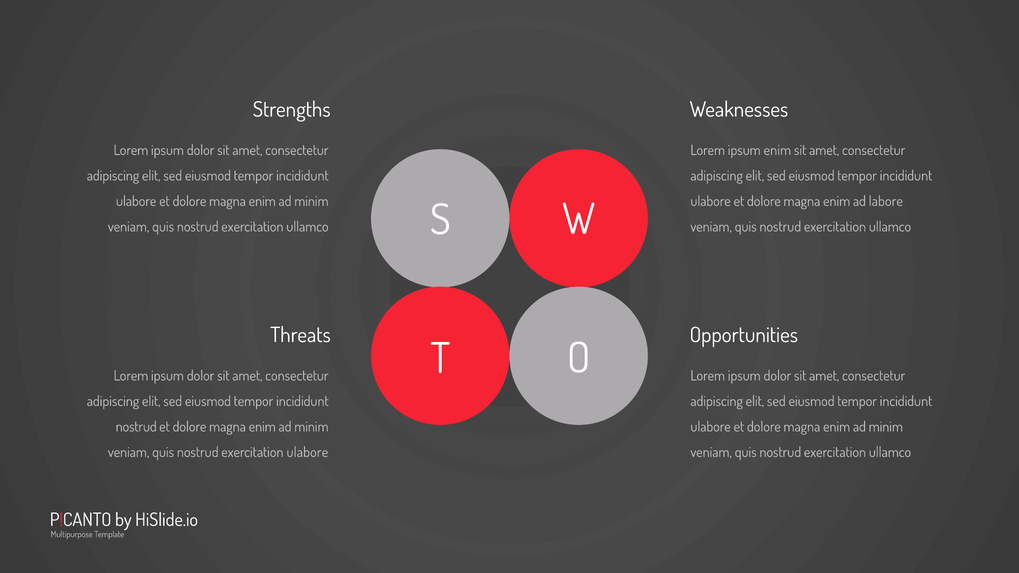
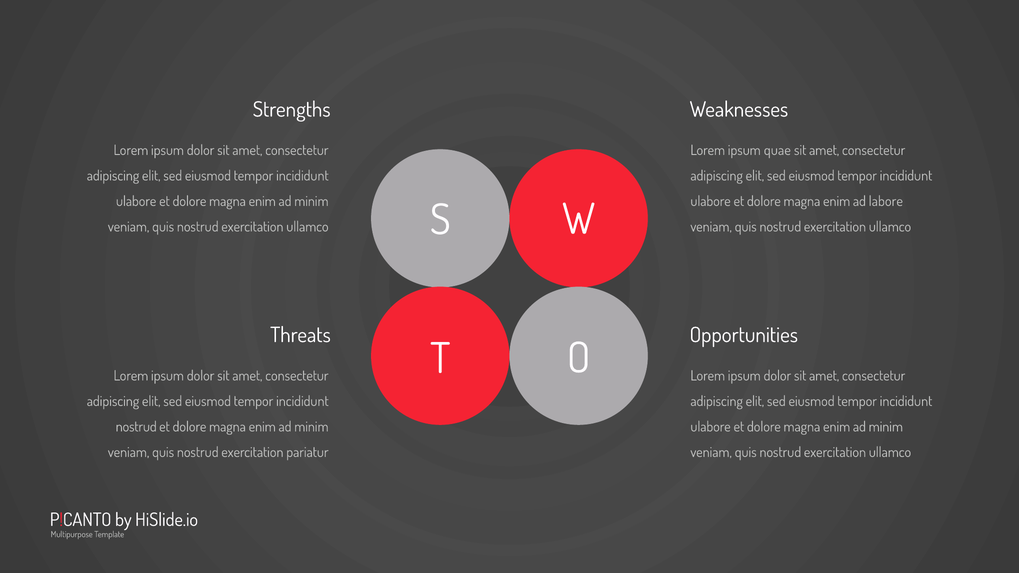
ipsum enim: enim -> quae (777, 150)
exercitation ulabore: ulabore -> pariatur (307, 452)
